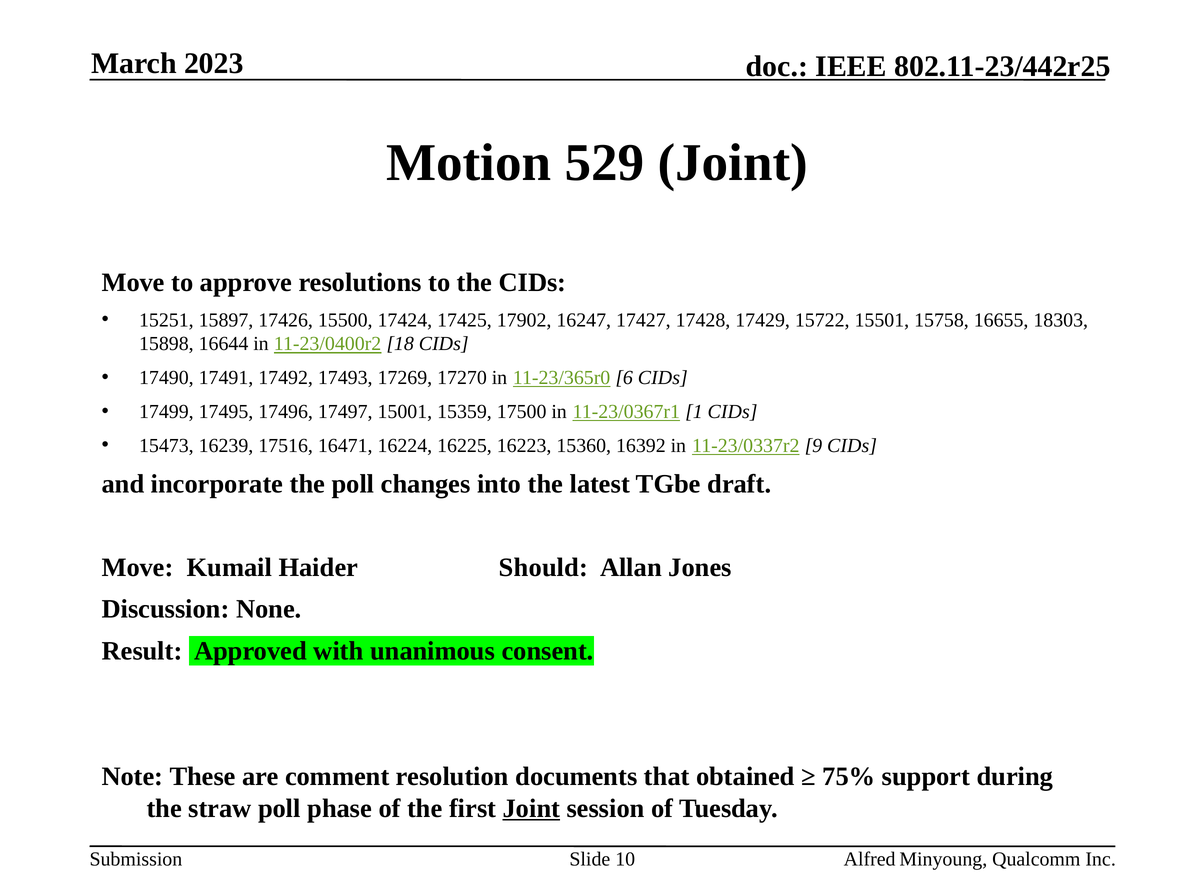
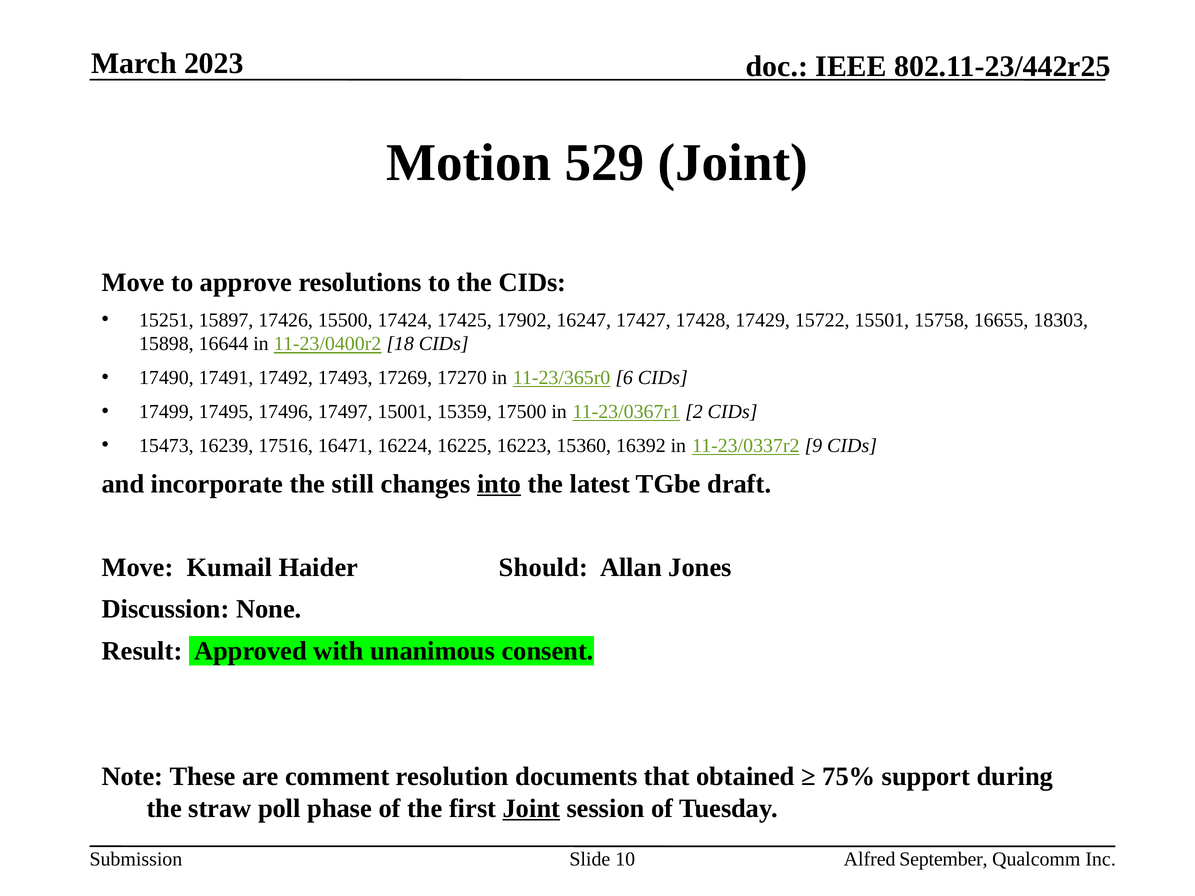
1: 1 -> 2 (694, 412)
the poll: poll -> still (353, 484)
into underline: none -> present (499, 484)
Minyoung: Minyoung -> September (943, 860)
